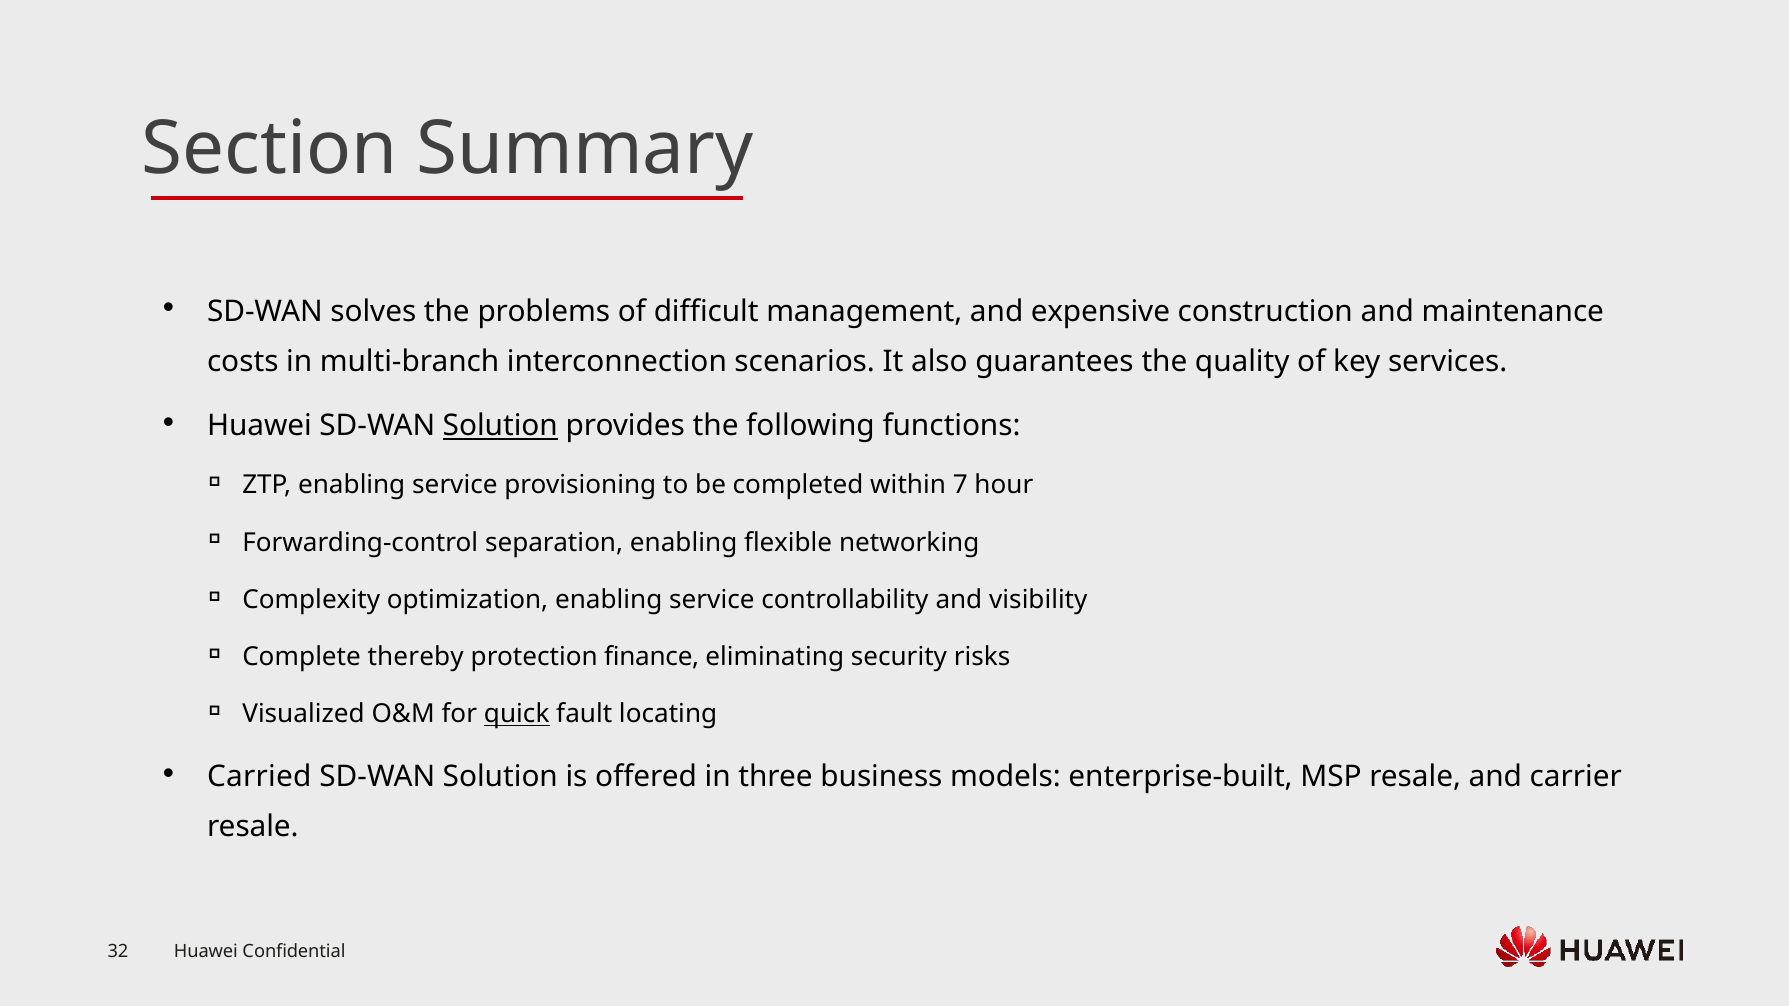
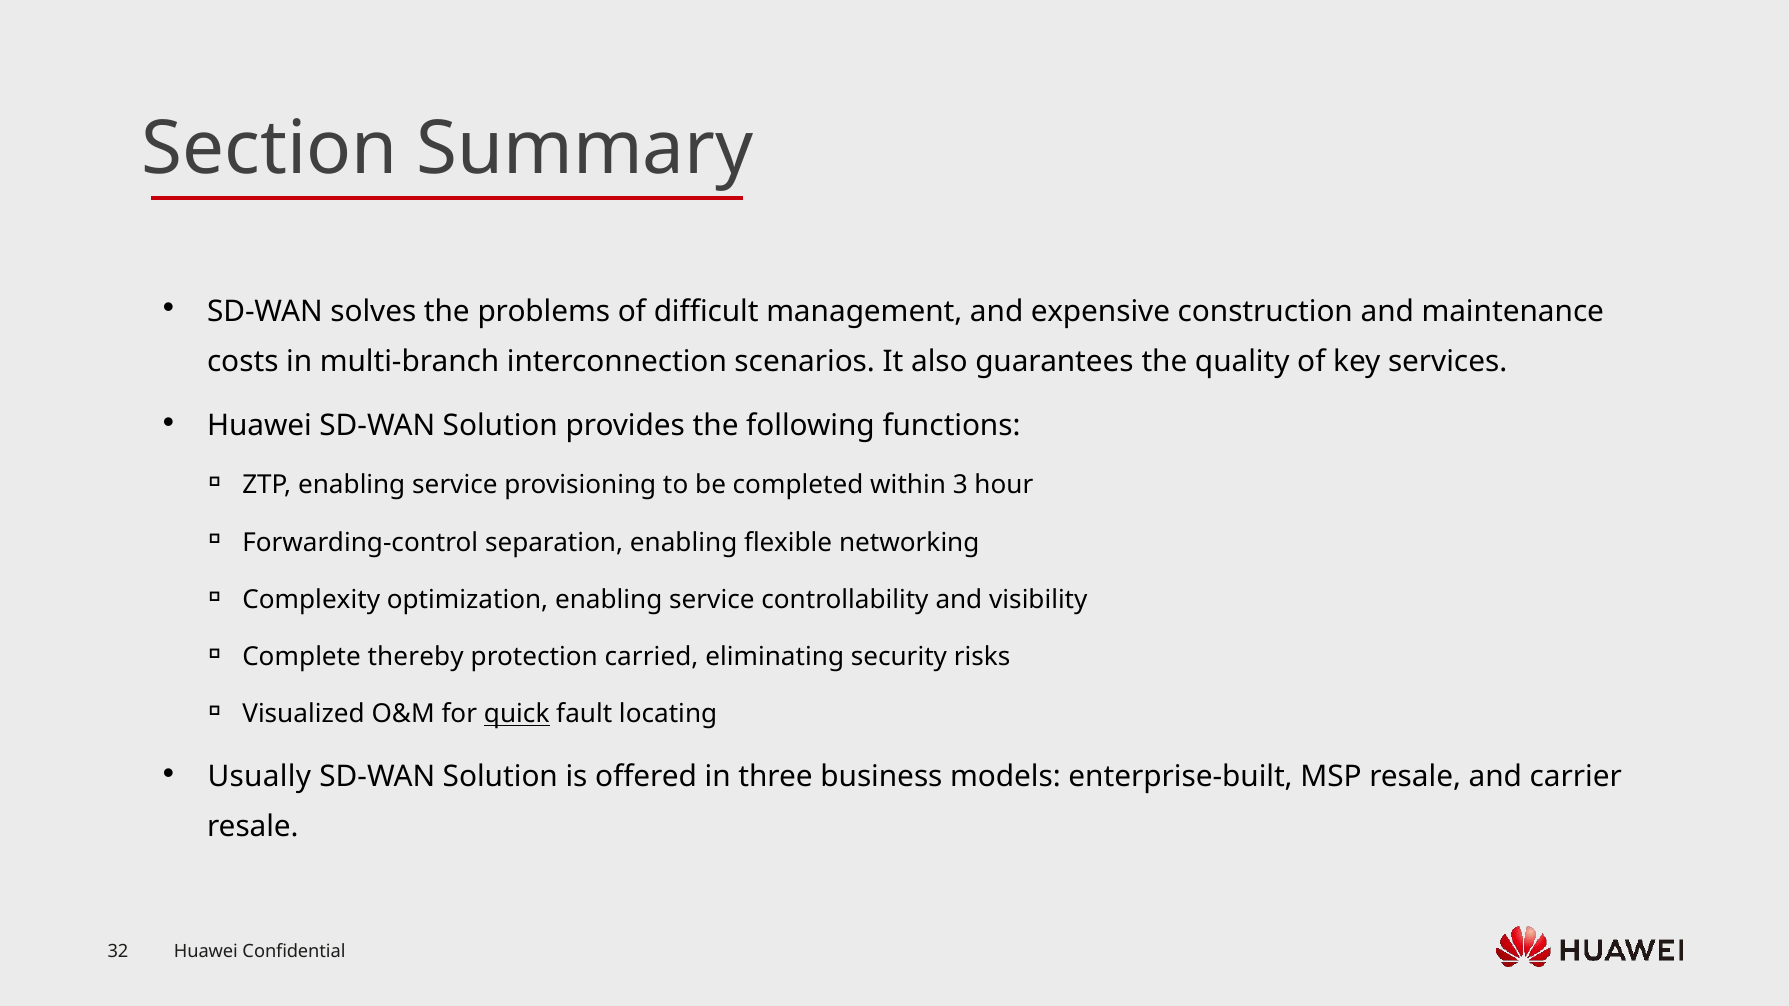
Solution underline: present -> none (500, 426)
7: 7 -> 3 (960, 486)
finance: finance -> carried (652, 657)
Carried: Carried -> Usually (259, 777)
